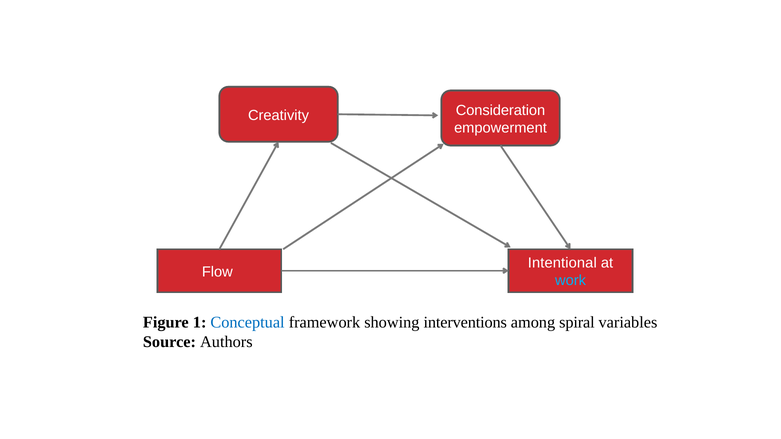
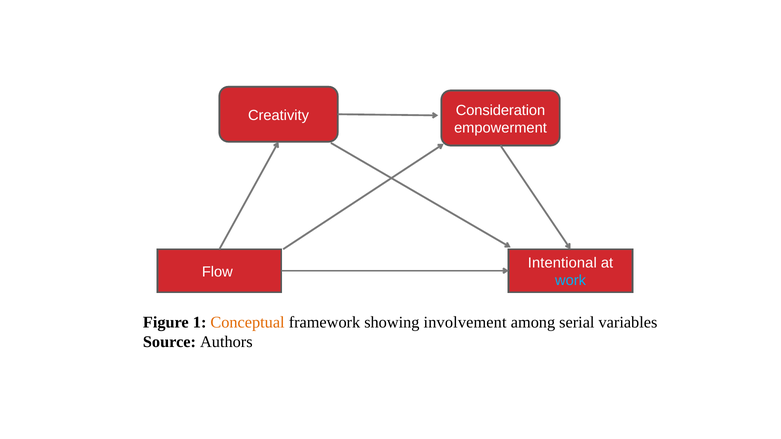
Conceptual colour: blue -> orange (248, 322)
interventions: interventions -> involvement (465, 322)
spiral: spiral -> serial (577, 322)
